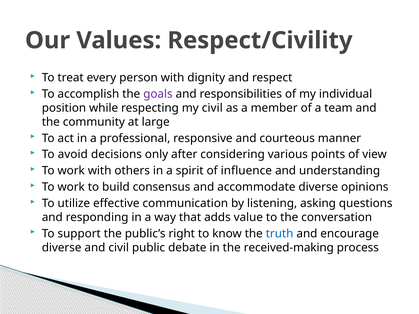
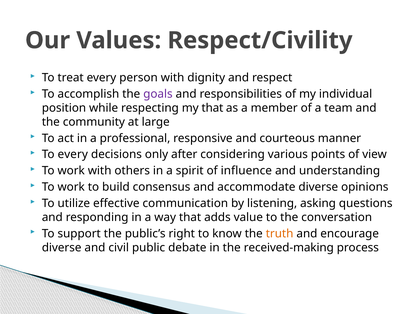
my civil: civil -> that (212, 108)
To avoid: avoid -> every (73, 155)
truth colour: blue -> orange (280, 234)
